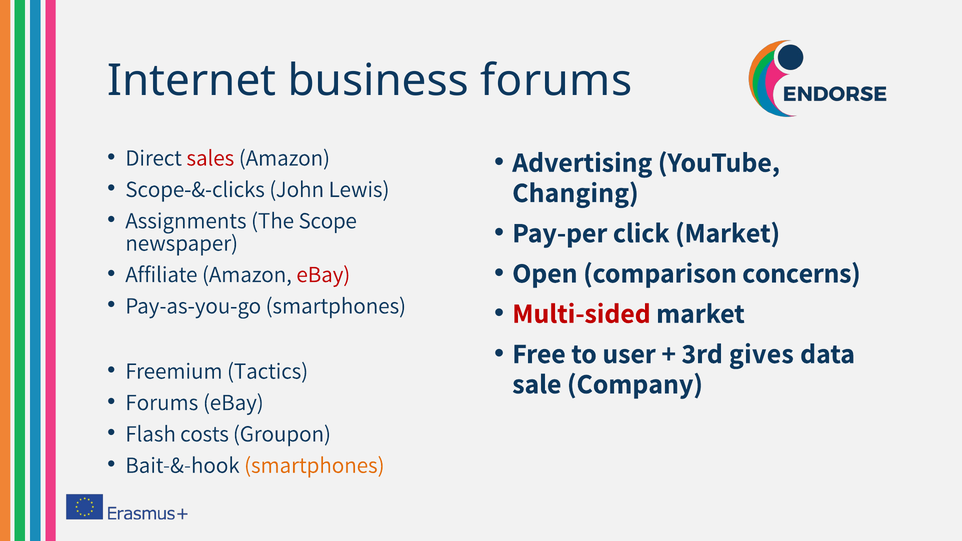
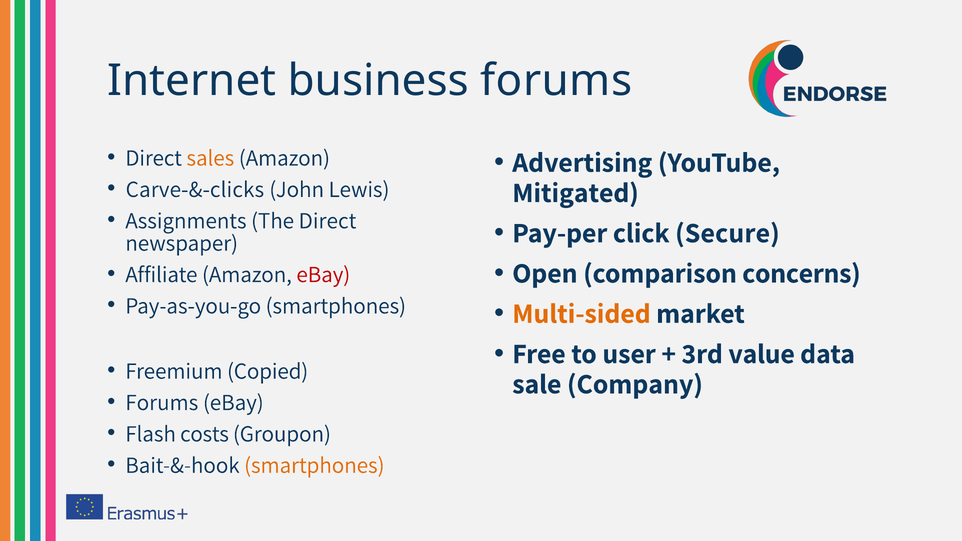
sales colour: red -> orange (210, 158)
Scope-&-clicks: Scope-&-clicks -> Carve-&-clicks (195, 189)
Changing: Changing -> Mitigated (576, 193)
The Scope: Scope -> Direct (327, 221)
click Market: Market -> Secure (727, 233)
Multi-sided colour: red -> orange (581, 314)
gives: gives -> value (762, 354)
Tactics: Tactics -> Copied (268, 371)
